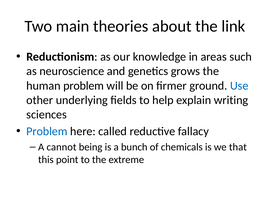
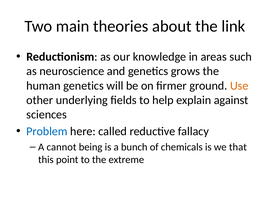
human problem: problem -> genetics (84, 85)
Use colour: blue -> orange (239, 85)
writing: writing -> against (231, 100)
